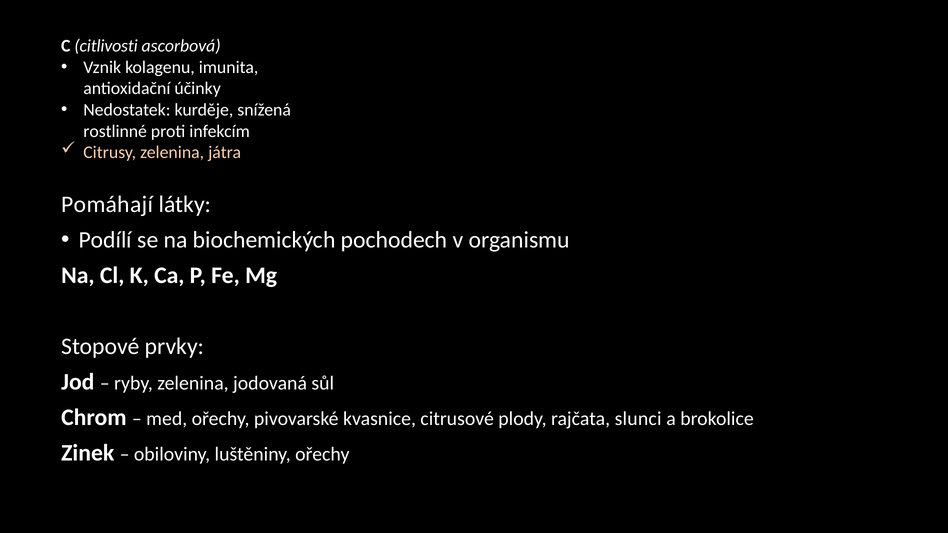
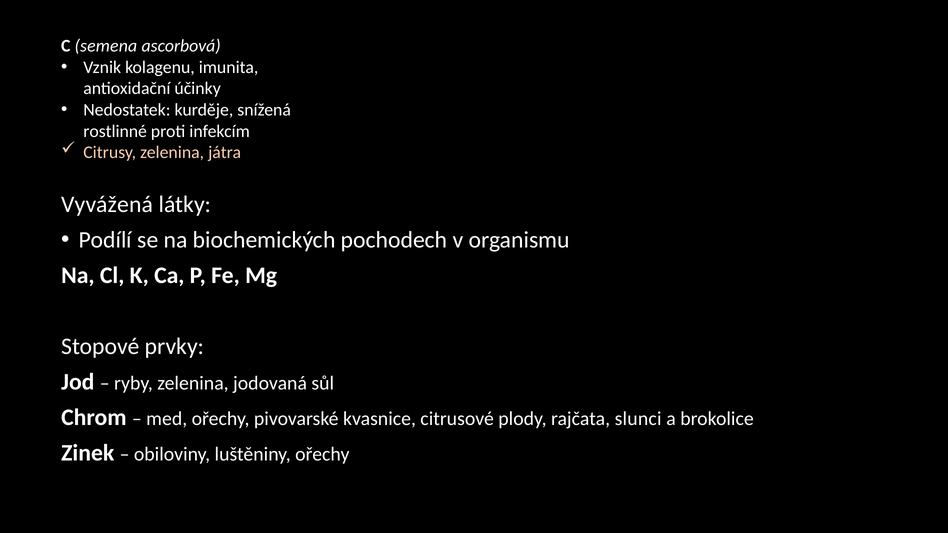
citlivosti: citlivosti -> semena (106, 46)
Pomáhají: Pomáhají -> Vyvážená (107, 205)
